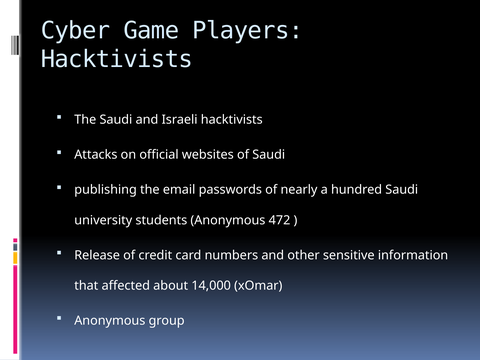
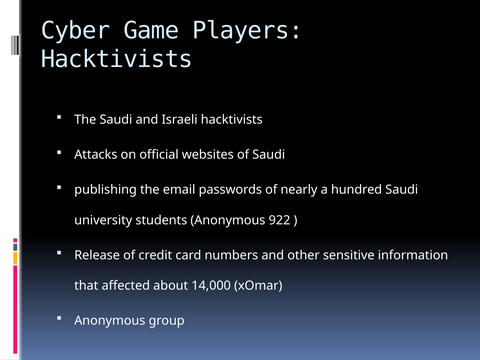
472: 472 -> 922 (279, 220)
